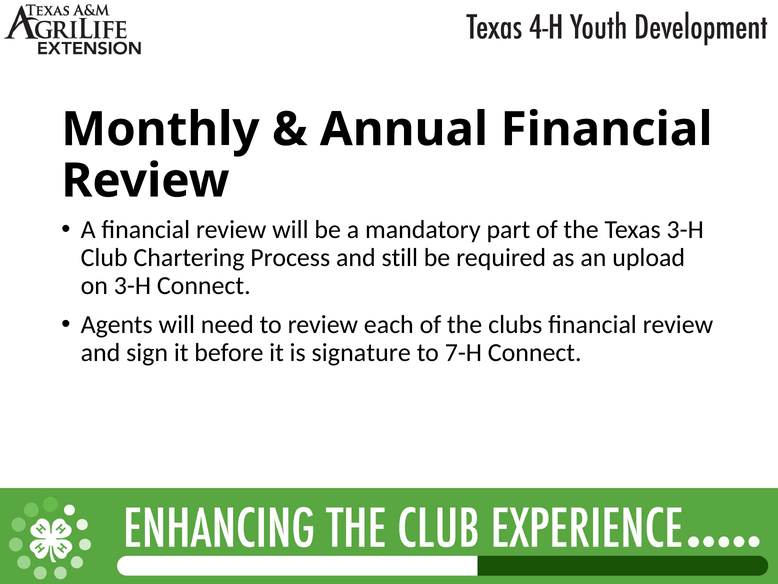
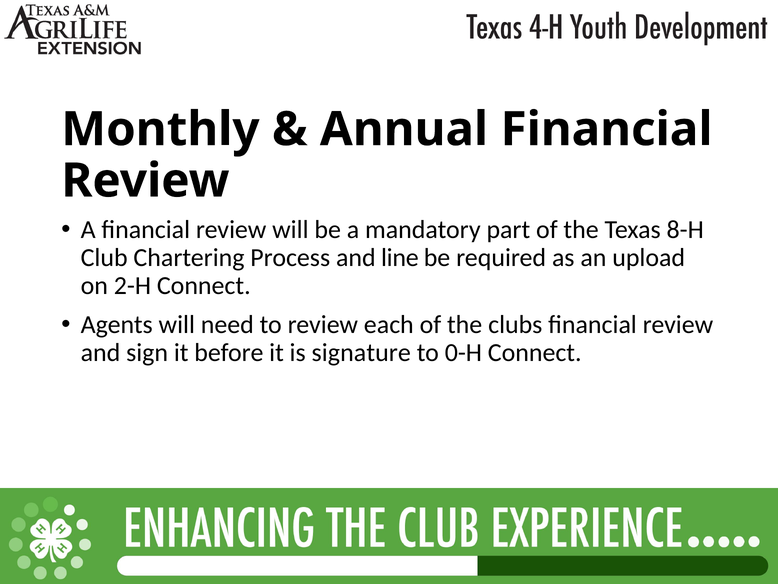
Texas 3-H: 3-H -> 8-H (685, 229)
still: still -> line (400, 257)
on 3-H: 3-H -> 2-H (132, 285)
7-H: 7-H -> 0-H (463, 352)
